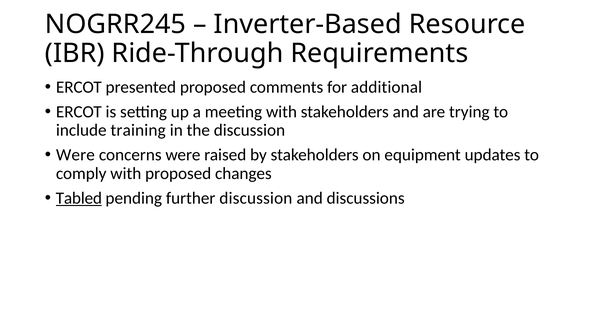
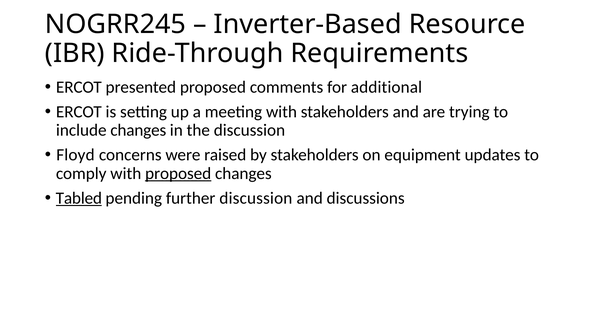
include training: training -> changes (138, 130)
Were: Were -> Floyd (75, 155)
proposed underline: none -> present (178, 174)
